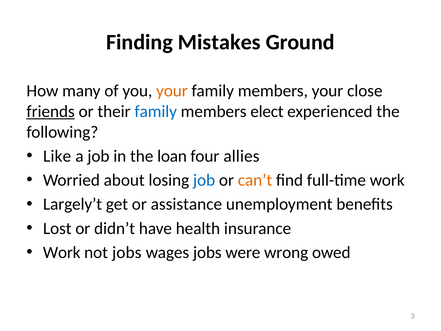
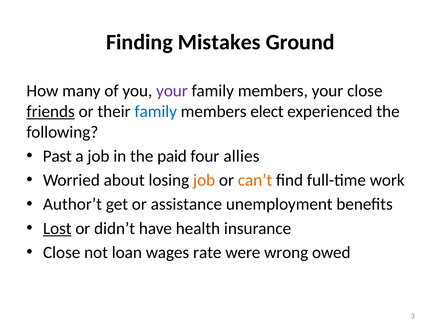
your colour: orange -> purple (172, 91)
Like: Like -> Past (57, 156)
loan: loan -> paid (172, 156)
job colour: blue -> orange (204, 180)
Largely’t: Largely’t -> Author’t (72, 204)
Lost underline: none -> present (57, 228)
Work: Work -> Close (62, 252)
not jobs: jobs -> loan (127, 252)
wages jobs: jobs -> rate (207, 252)
